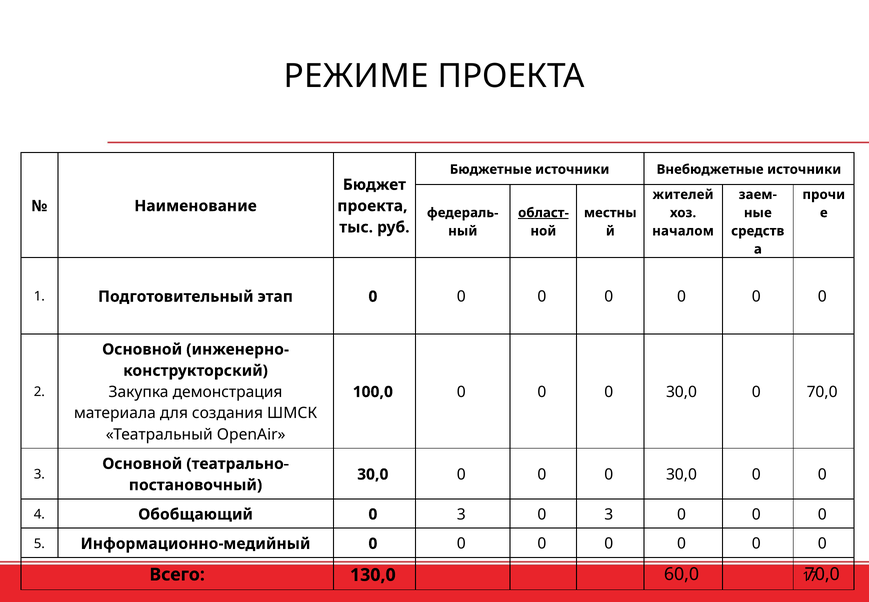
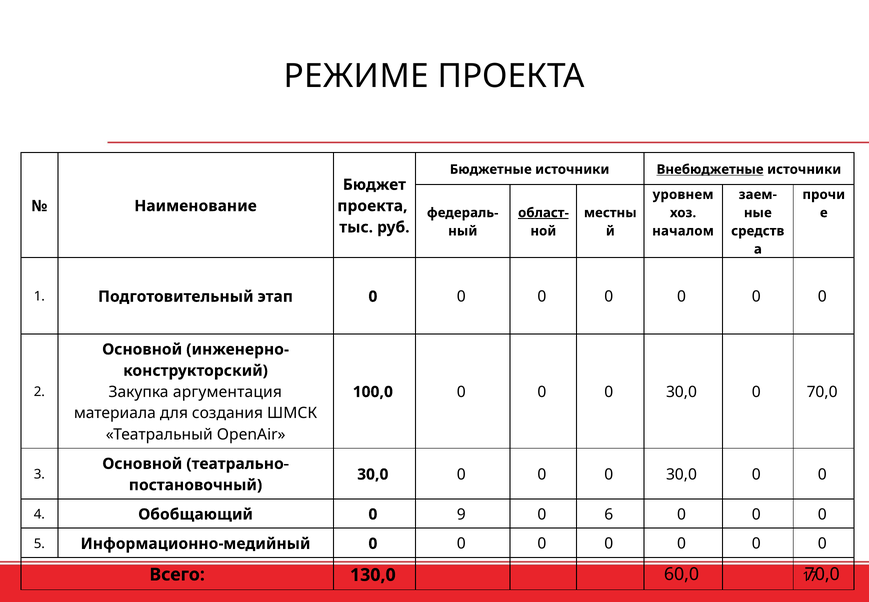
Внебюджетные underline: none -> present (710, 169)
жителей: жителей -> уровнем (683, 194)
демонстрация: демонстрация -> аргументация (227, 392)
Обобщающий 0 3: 3 -> 9 (461, 514)
3: 3 -> 6 (609, 514)
